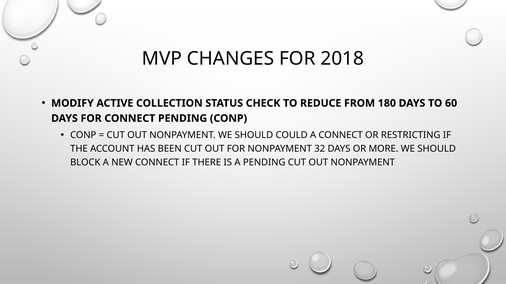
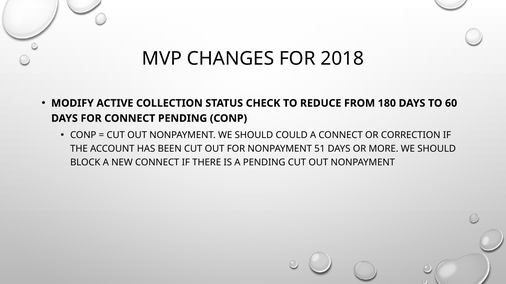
RESTRICTING: RESTRICTING -> CORRECTION (411, 135)
32: 32 -> 51 (320, 149)
